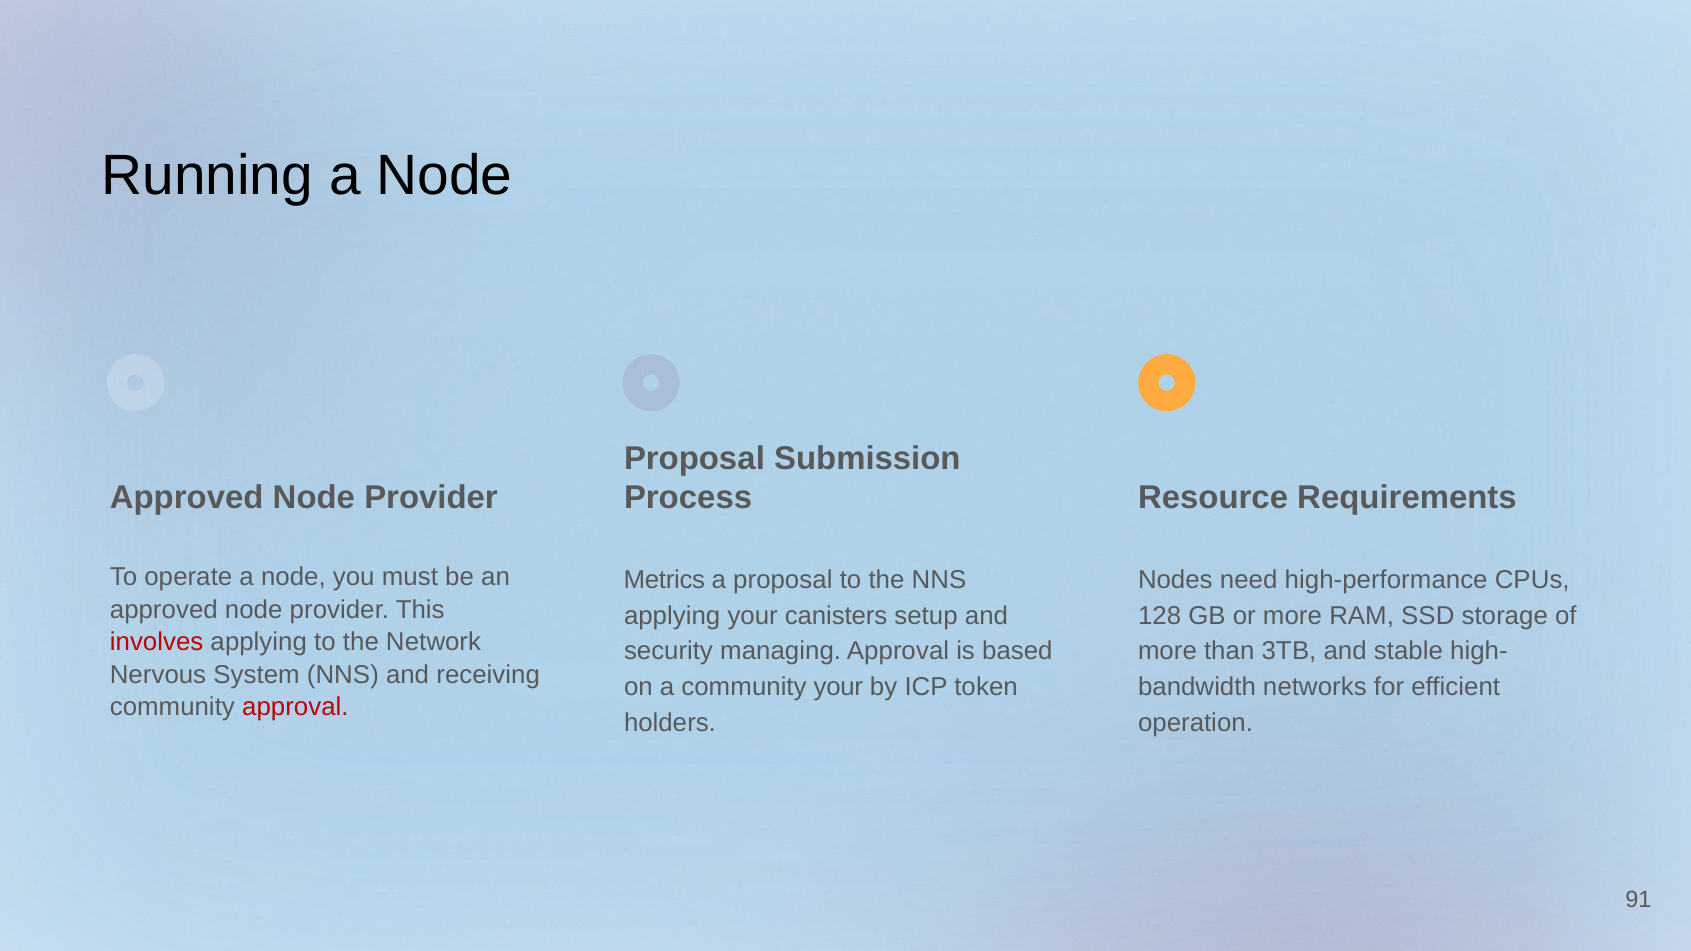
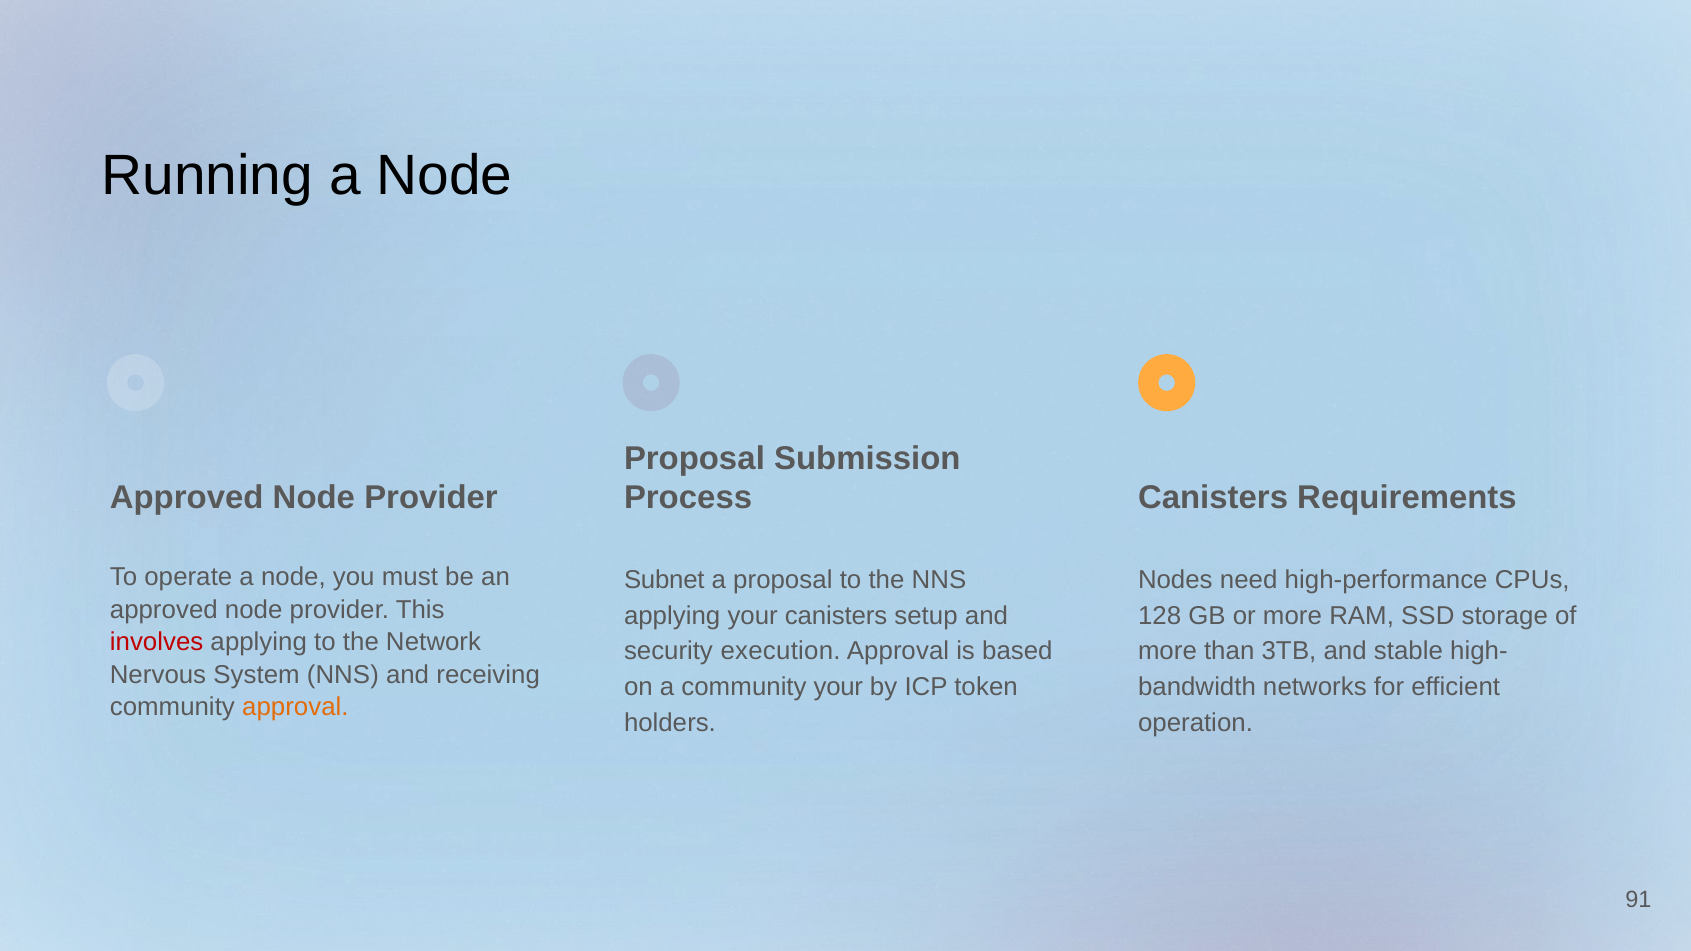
Resource: Resource -> Canisters (1213, 498)
Metrics: Metrics -> Subnet (664, 580)
managing: managing -> execution (781, 652)
approval colour: red -> orange (295, 707)
